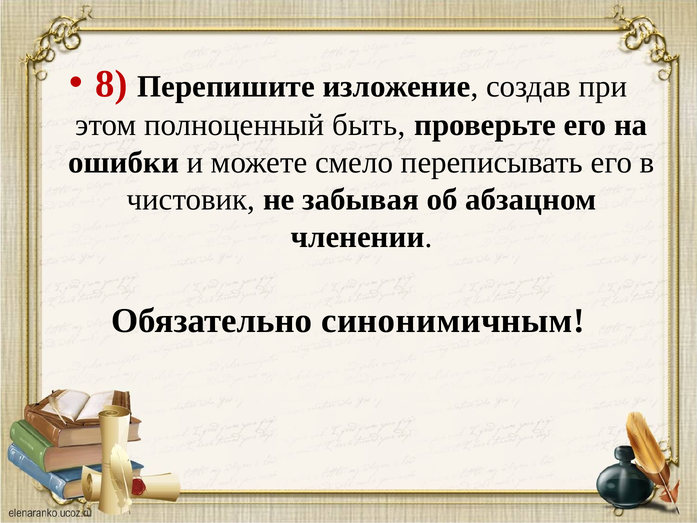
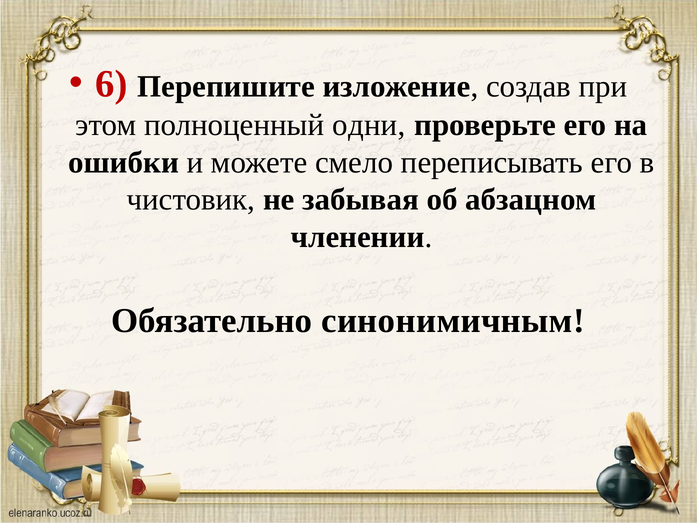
8: 8 -> 6 (112, 84)
быть: быть -> одни (369, 125)
